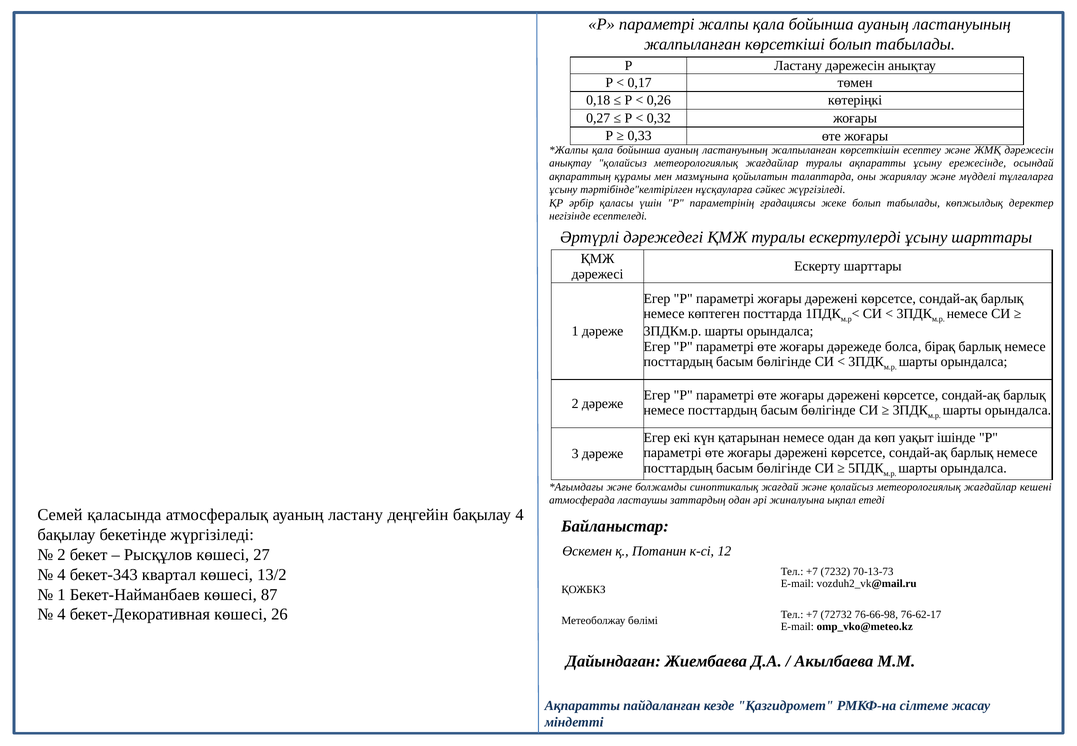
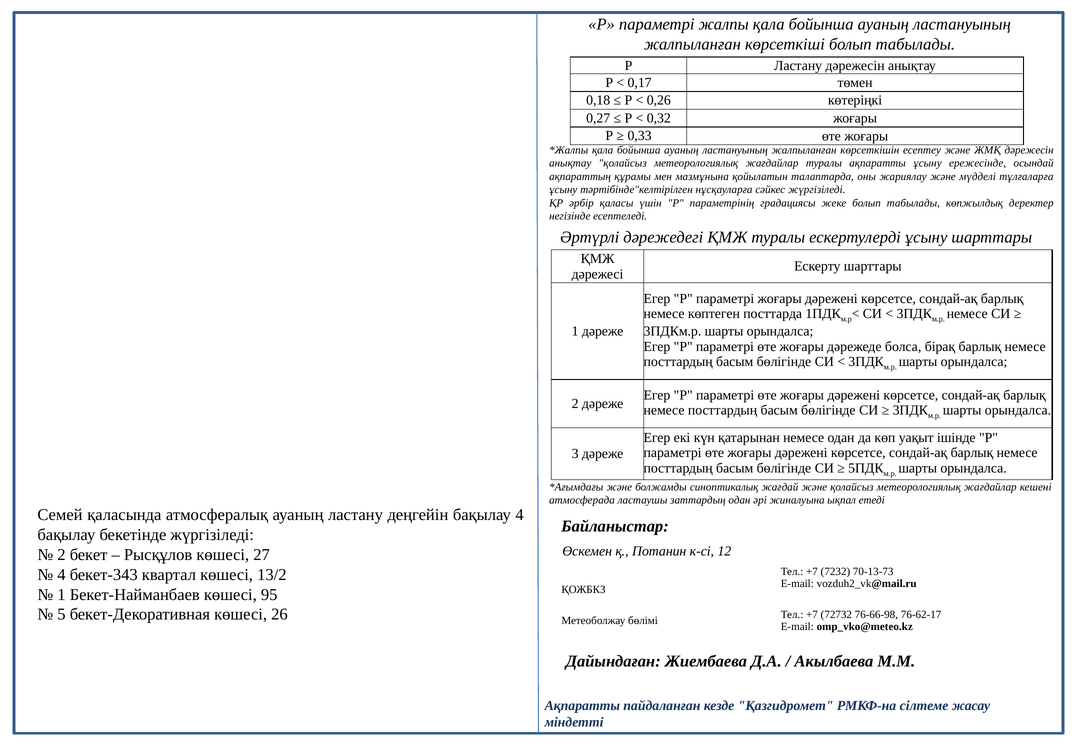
87: 87 -> 95 (269, 594)
4: 4 -> 5 (61, 614)
